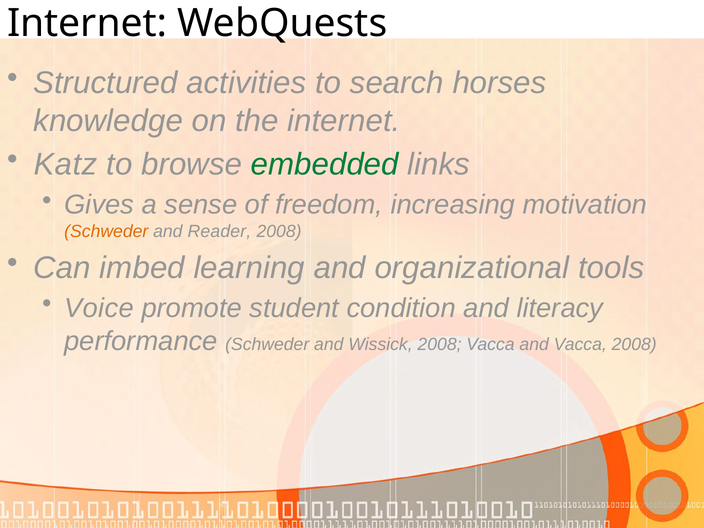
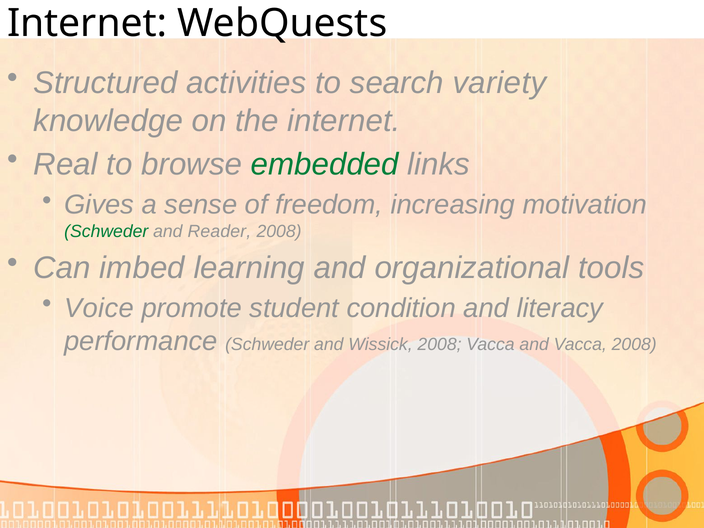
horses: horses -> variety (499, 83)
Katz: Katz -> Real (66, 165)
Schweder colour: orange -> green (106, 231)
